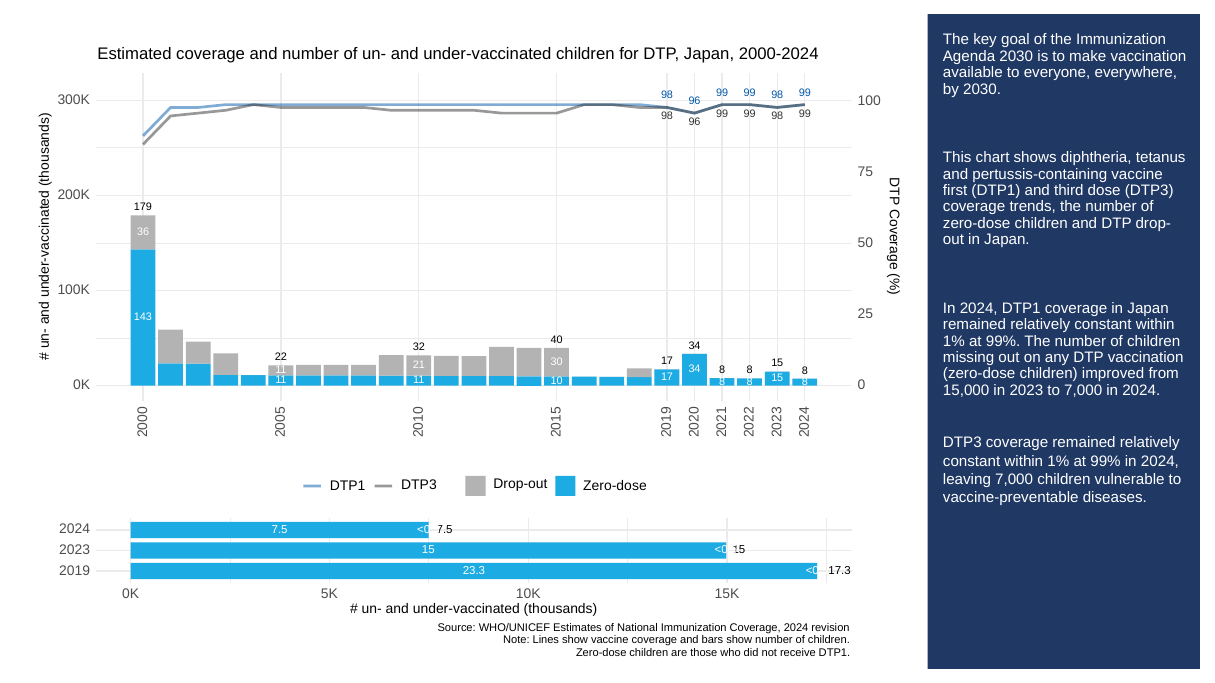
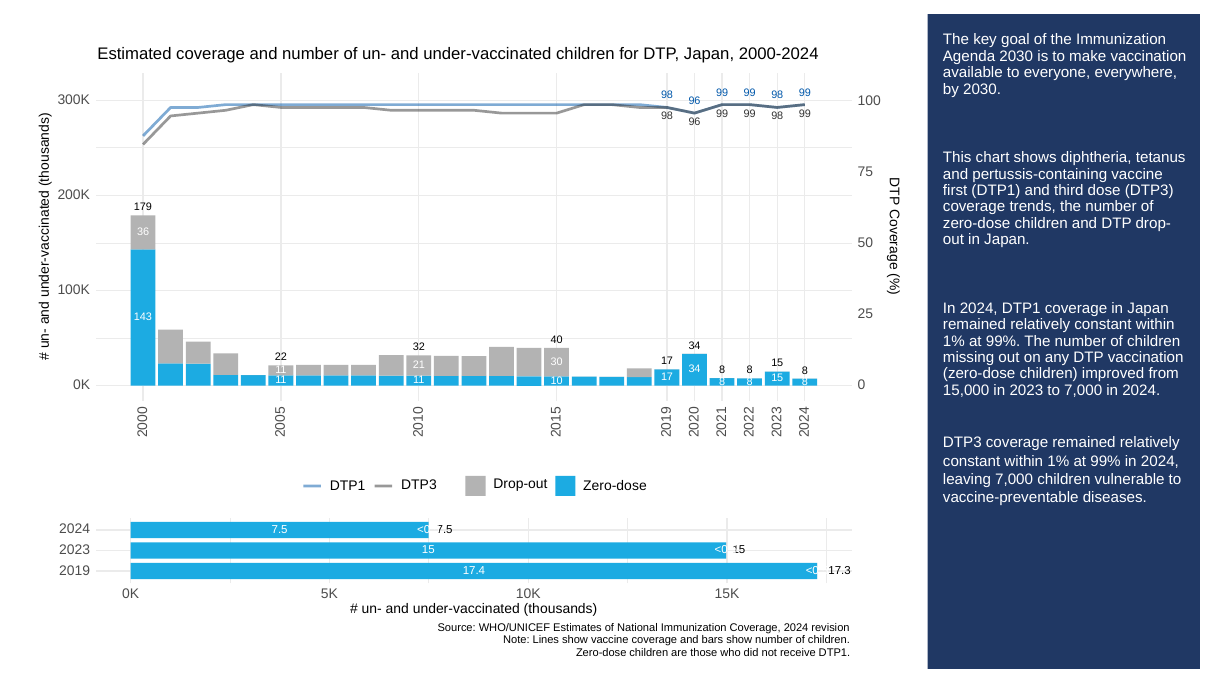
23.3: 23.3 -> 17.4 (474, 571)
